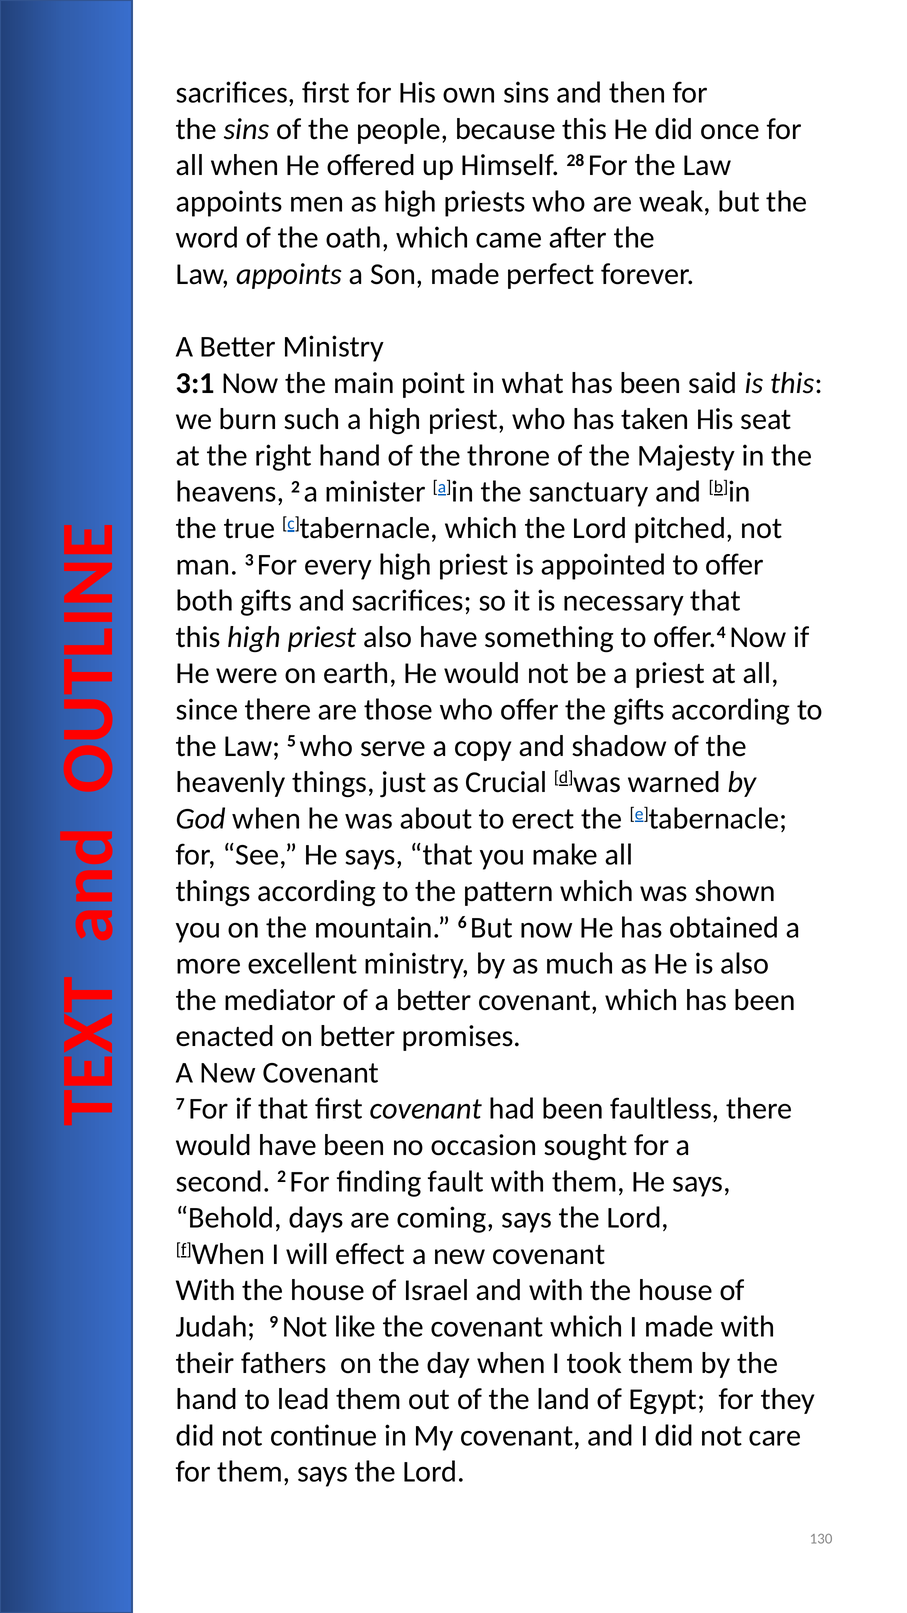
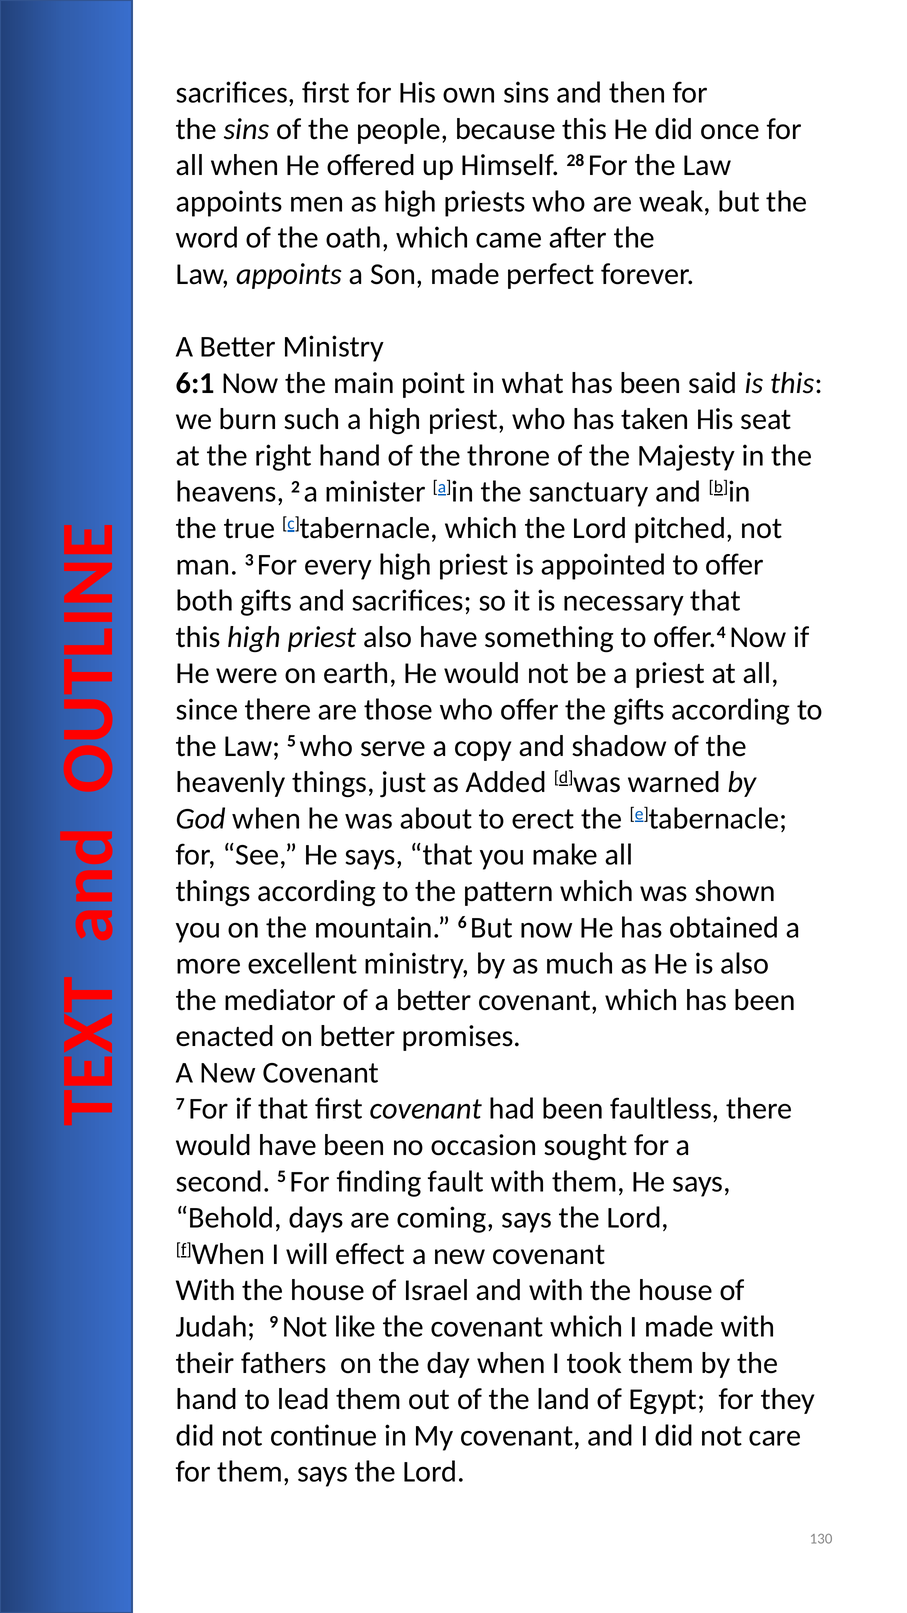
3:1: 3:1 -> 6:1 (195, 383)
Crucial: Crucial -> Added (506, 782)
second 2: 2 -> 5 (282, 1176)
